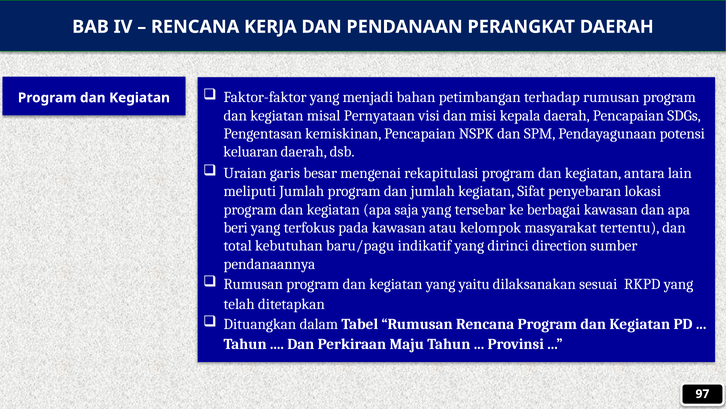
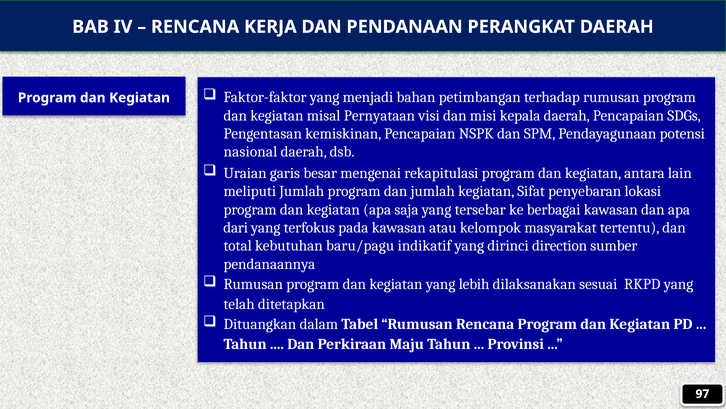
keluaran: keluaran -> nasional (250, 152)
beri: beri -> dari (236, 227)
yaitu: yaitu -> lebih (474, 284)
